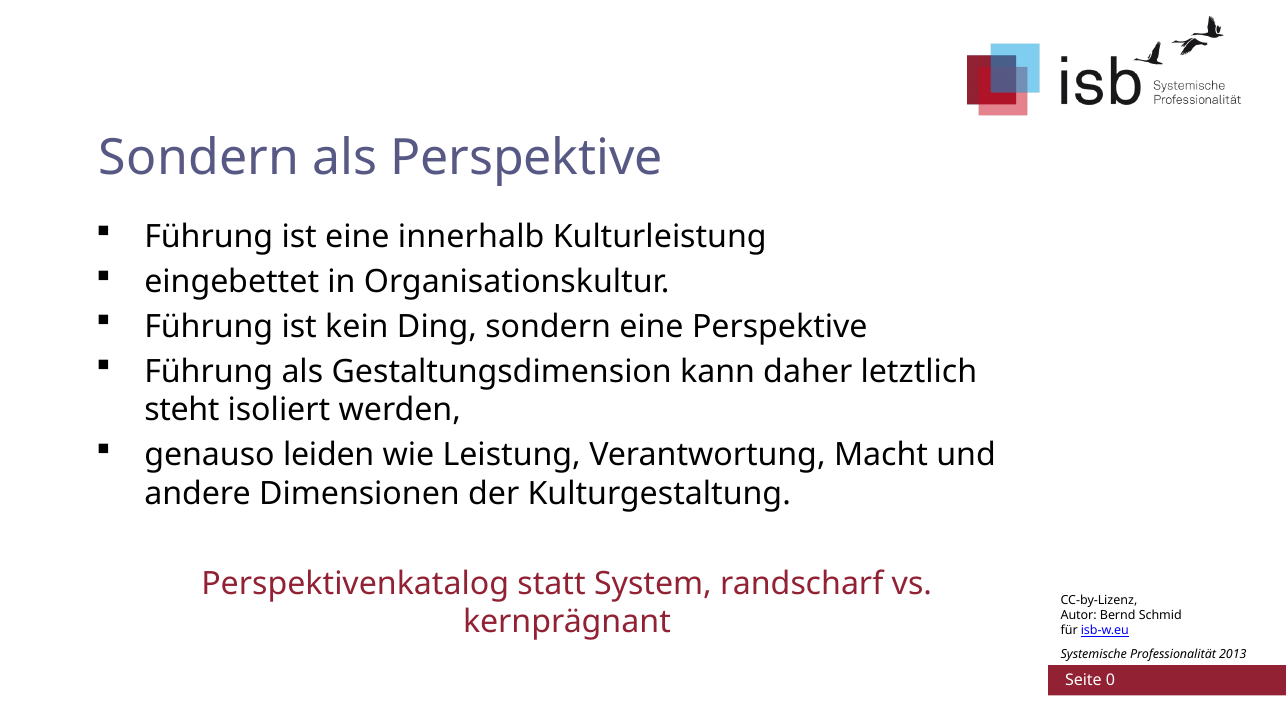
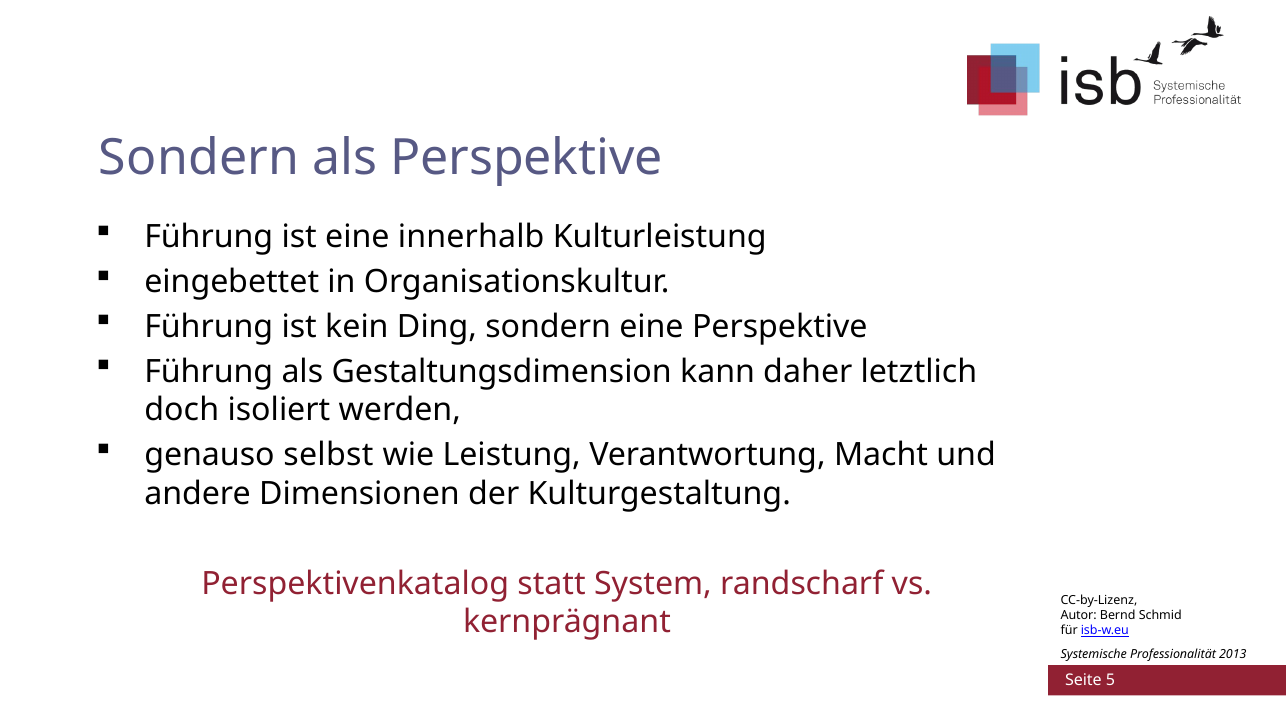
steht: steht -> doch (182, 410)
leiden: leiden -> selbst (328, 455)
0: 0 -> 5 (1111, 680)
